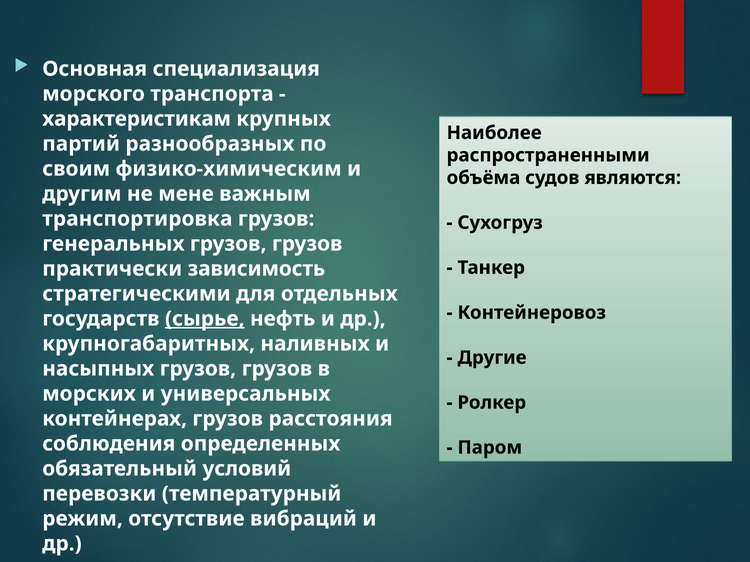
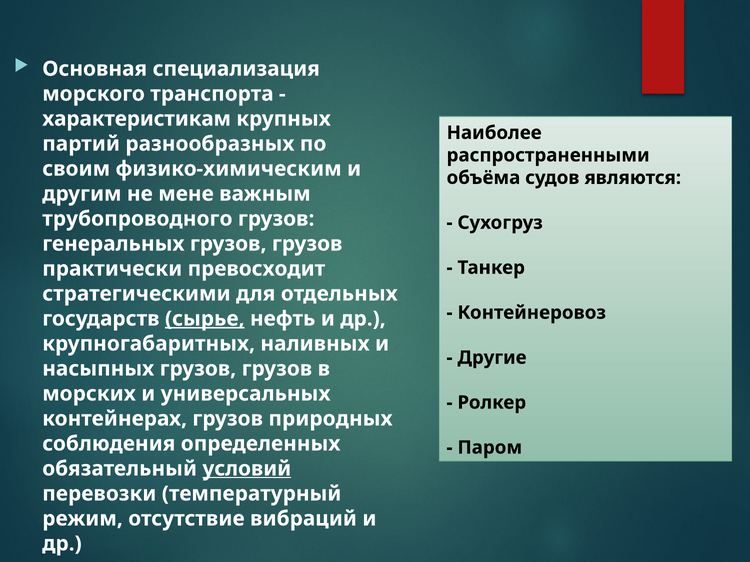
транспортировка: транспортировка -> трубопроводного (137, 219)
зависимость: зависимость -> превосходит (256, 269)
расстояния: расстояния -> природных (331, 419)
условий underline: none -> present (247, 469)
